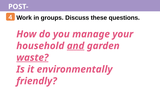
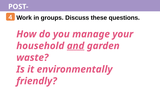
waste underline: present -> none (32, 58)
